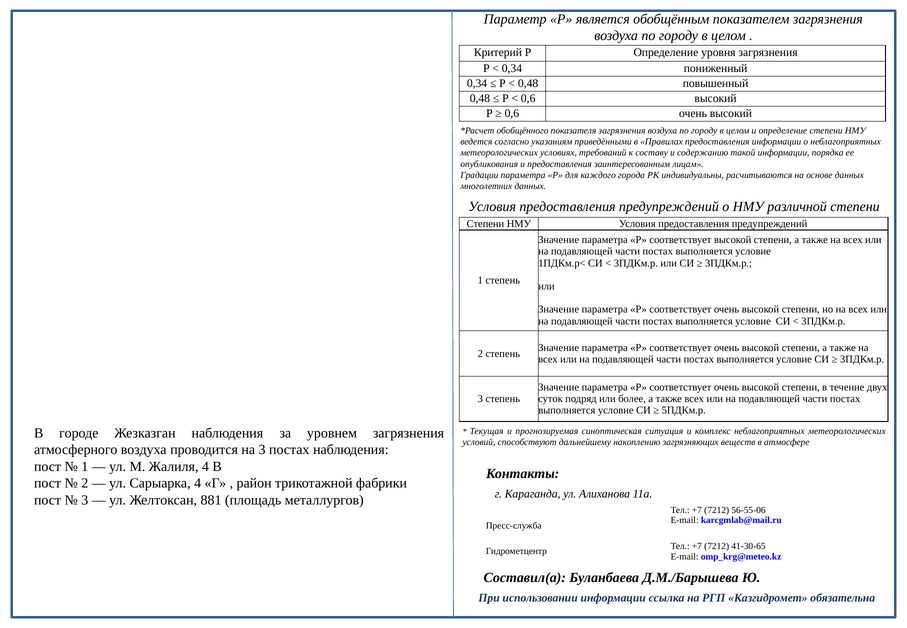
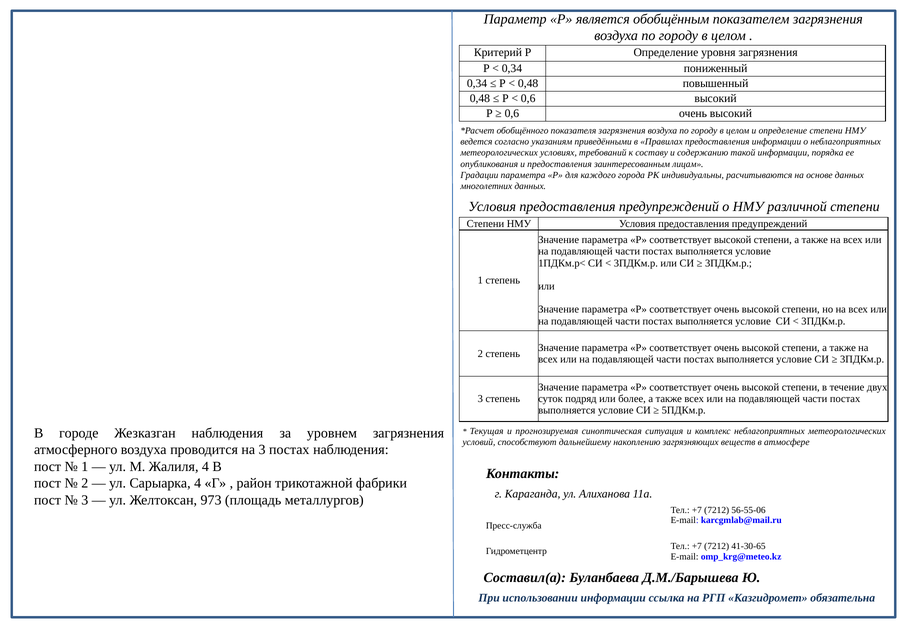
881: 881 -> 973 (211, 500)
